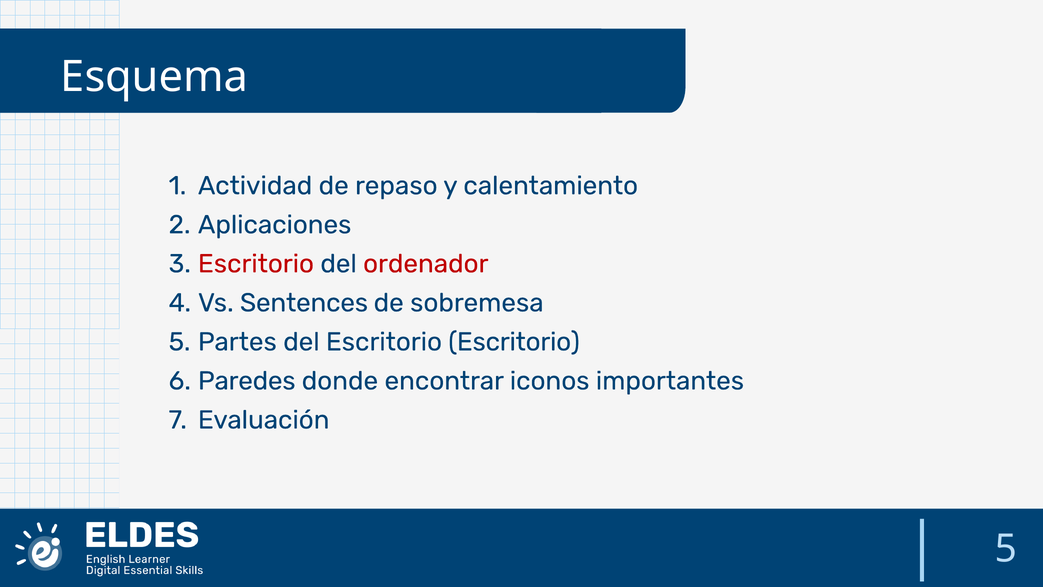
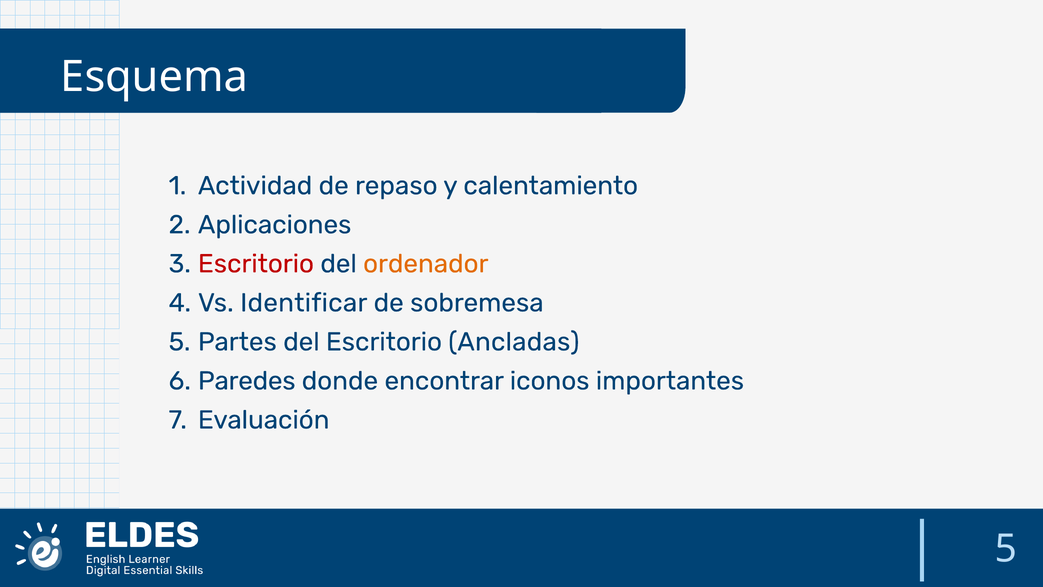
ordenador colour: red -> orange (426, 264)
Sentences: Sentences -> Identificar (304, 303)
Escritorio Escritorio: Escritorio -> Ancladas (514, 342)
